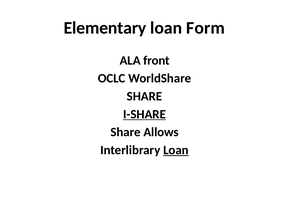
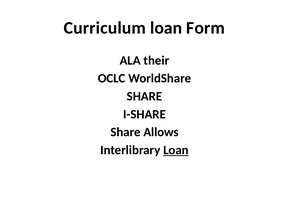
Elementary: Elementary -> Curriculum (105, 28)
front: front -> their (156, 61)
I-SHARE underline: present -> none (144, 115)
